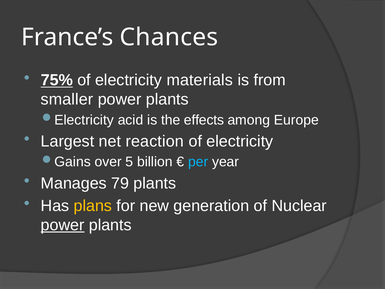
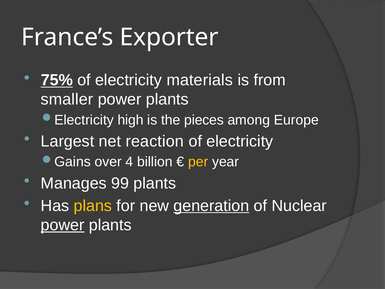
Chances: Chances -> Exporter (169, 37)
acid: acid -> high (131, 120)
effects: effects -> pieces (204, 120)
5: 5 -> 4 (129, 162)
per colour: light blue -> yellow (198, 162)
79: 79 -> 99 (120, 183)
generation underline: none -> present (211, 206)
